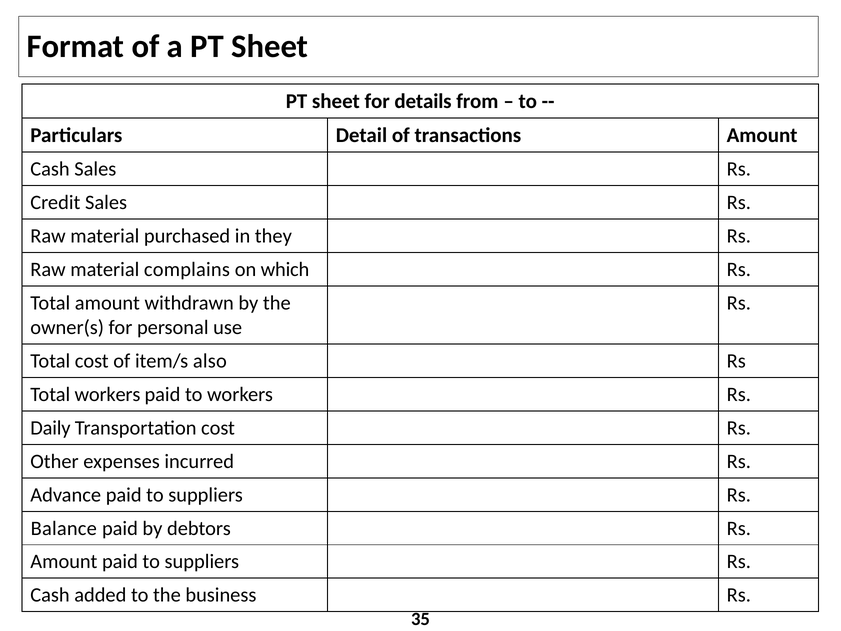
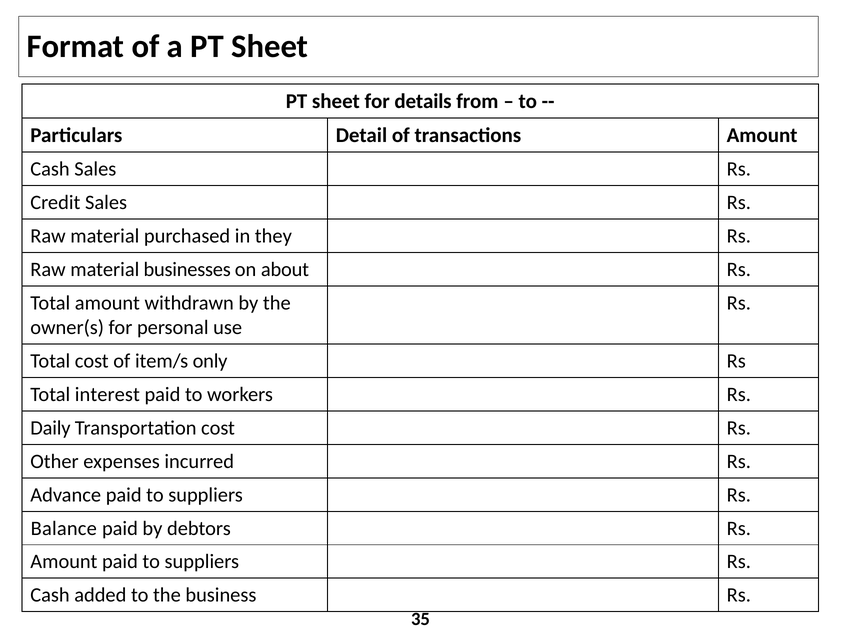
complains: complains -> businesses (187, 269)
which: which -> about (285, 269)
also: also -> only (210, 361)
Total workers: workers -> interest (107, 394)
